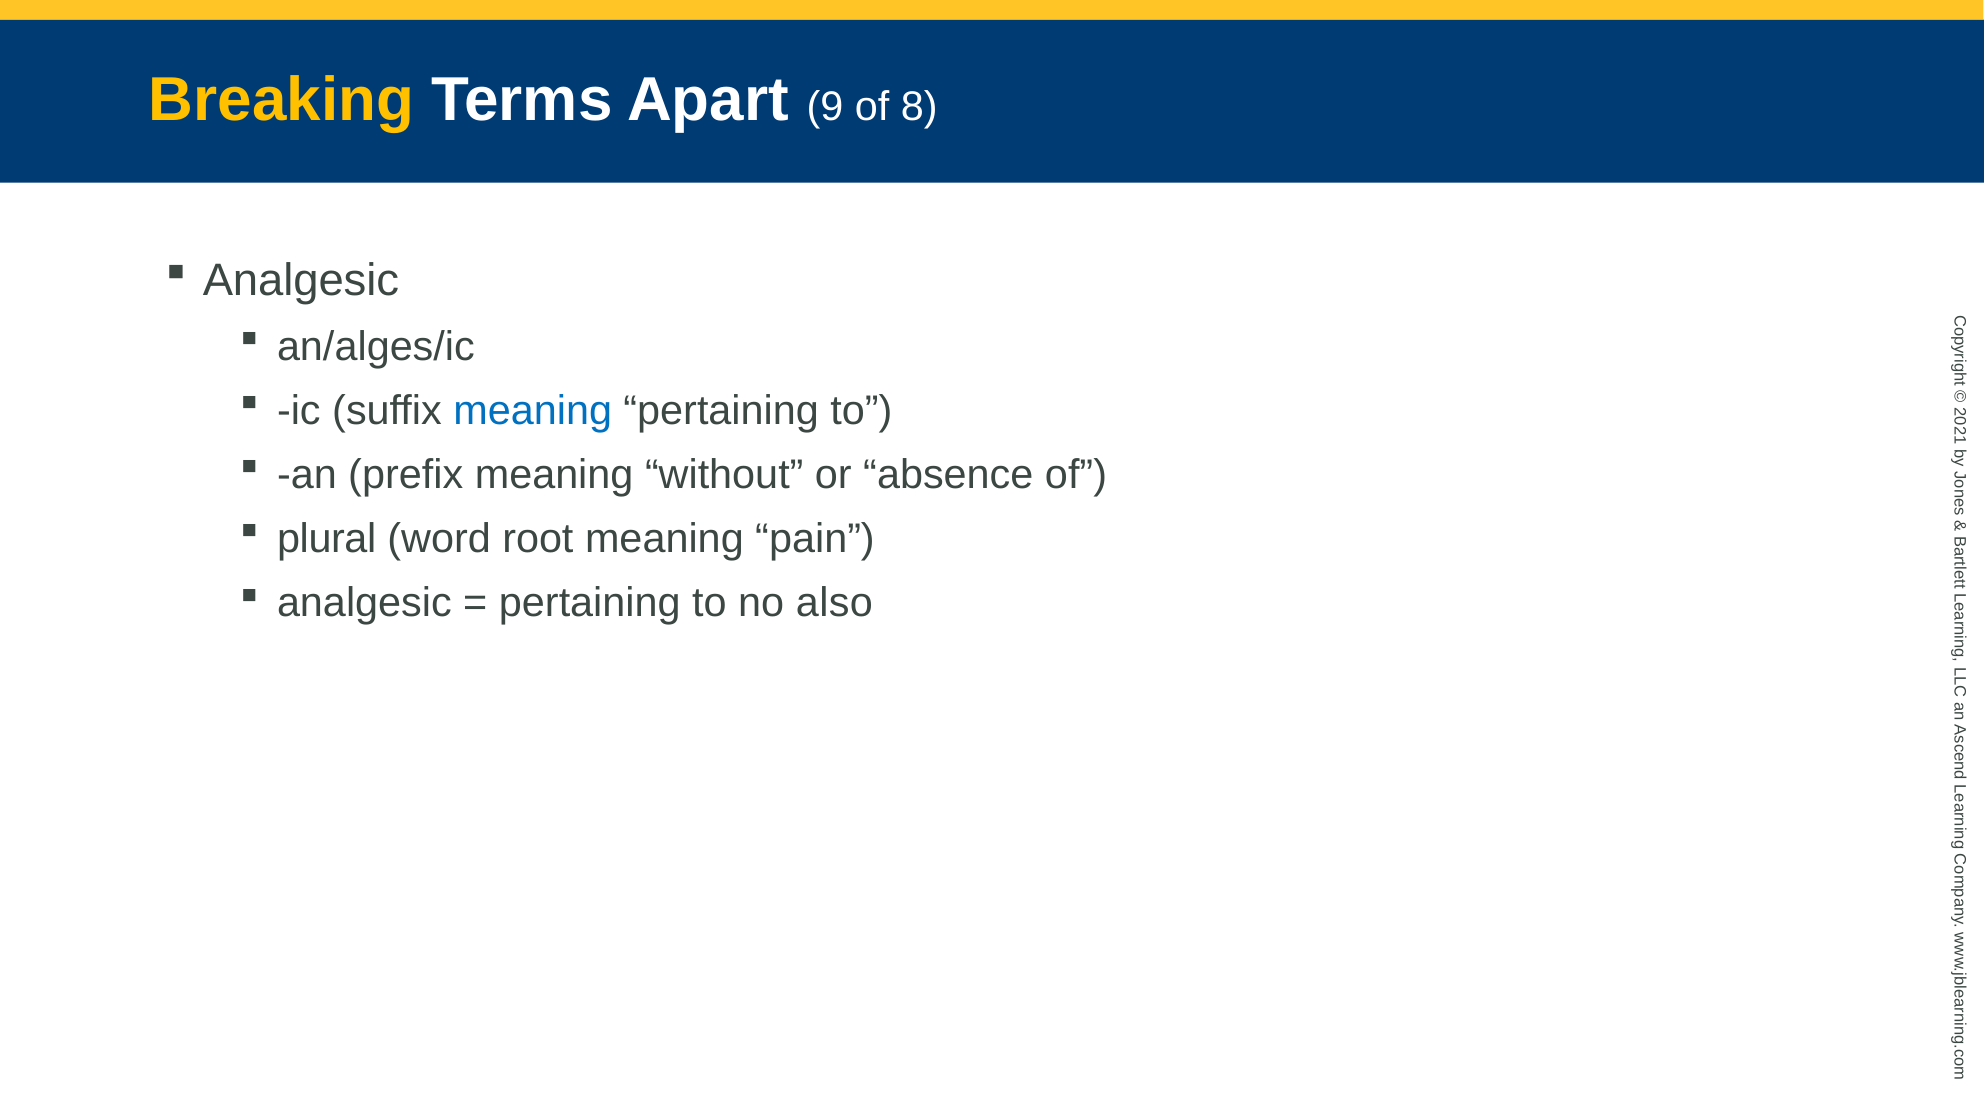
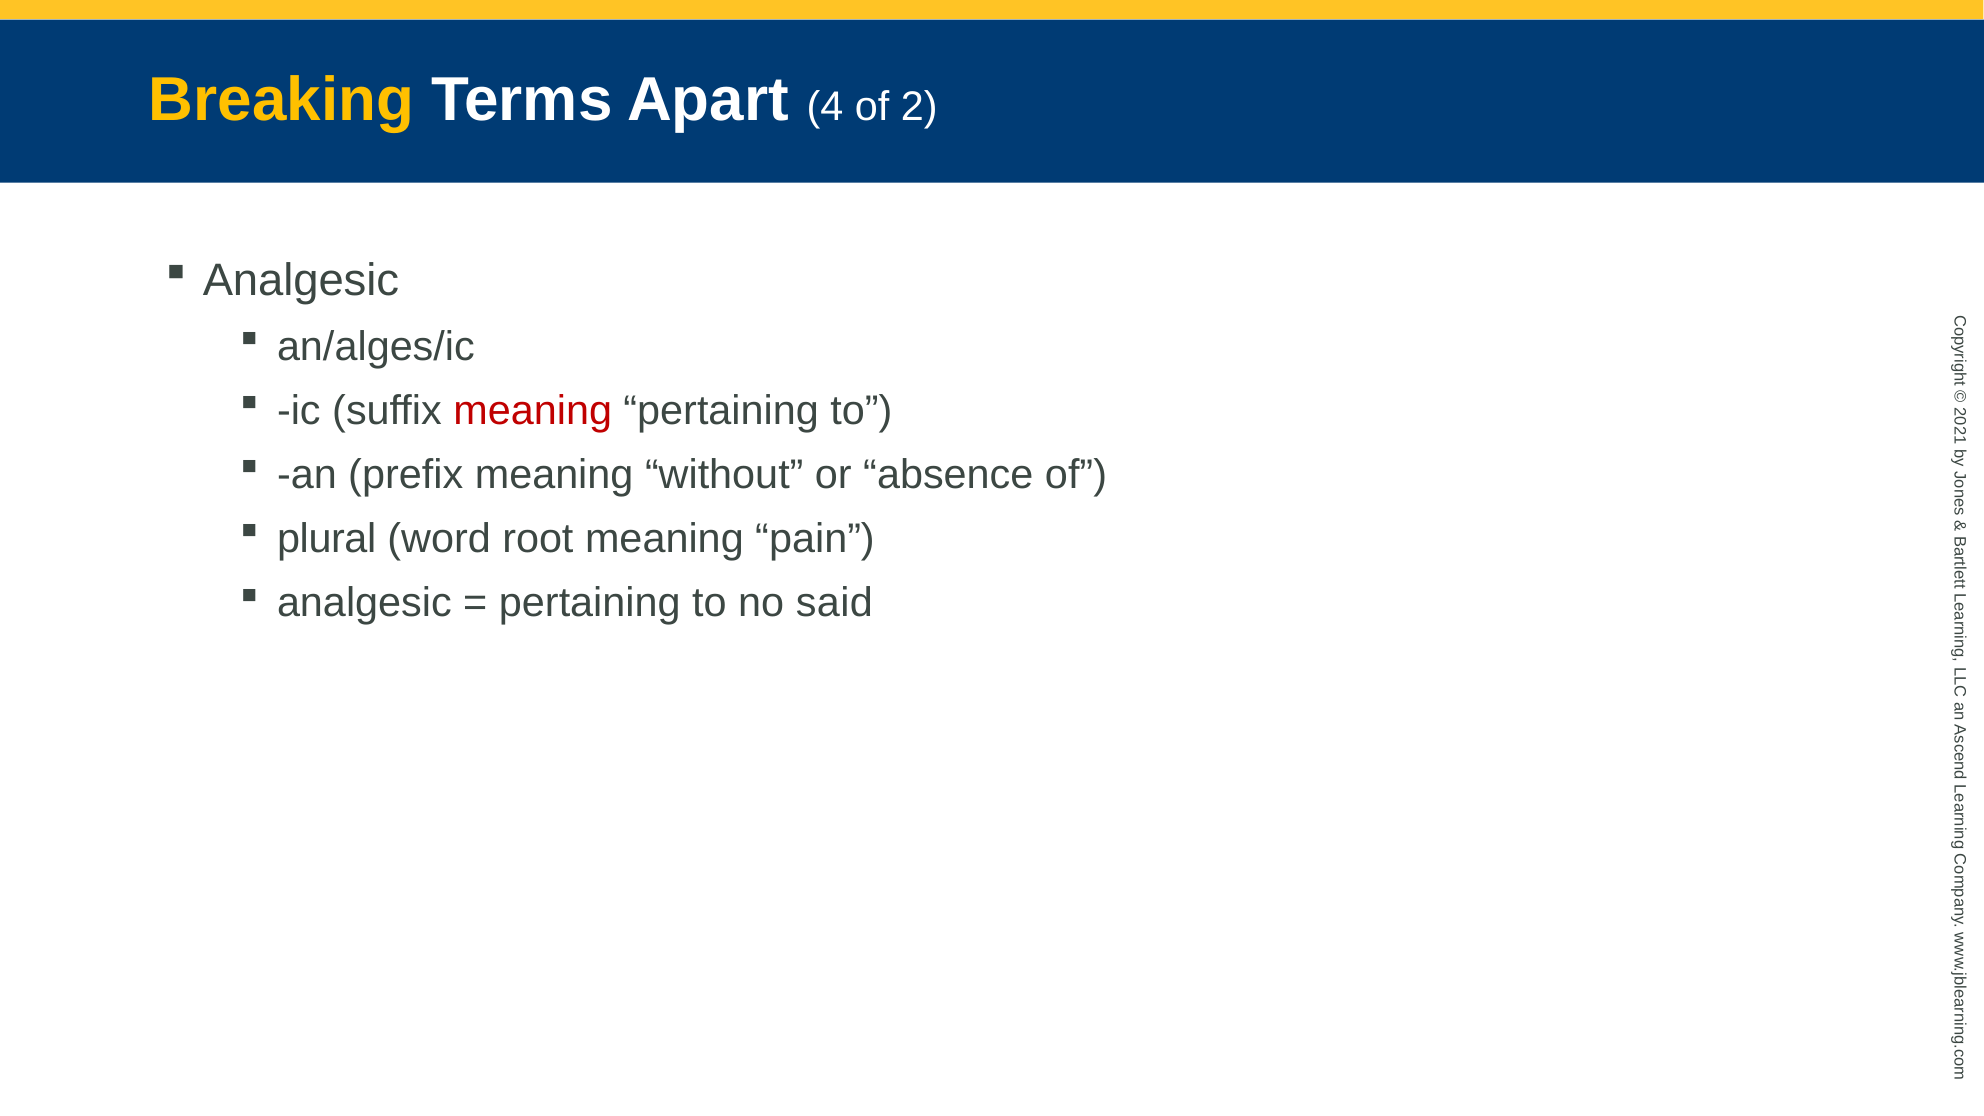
9: 9 -> 4 (825, 107)
of 8: 8 -> 2 (919, 107)
meaning colour: blue -> red (533, 411)
also: also -> said (834, 603)
